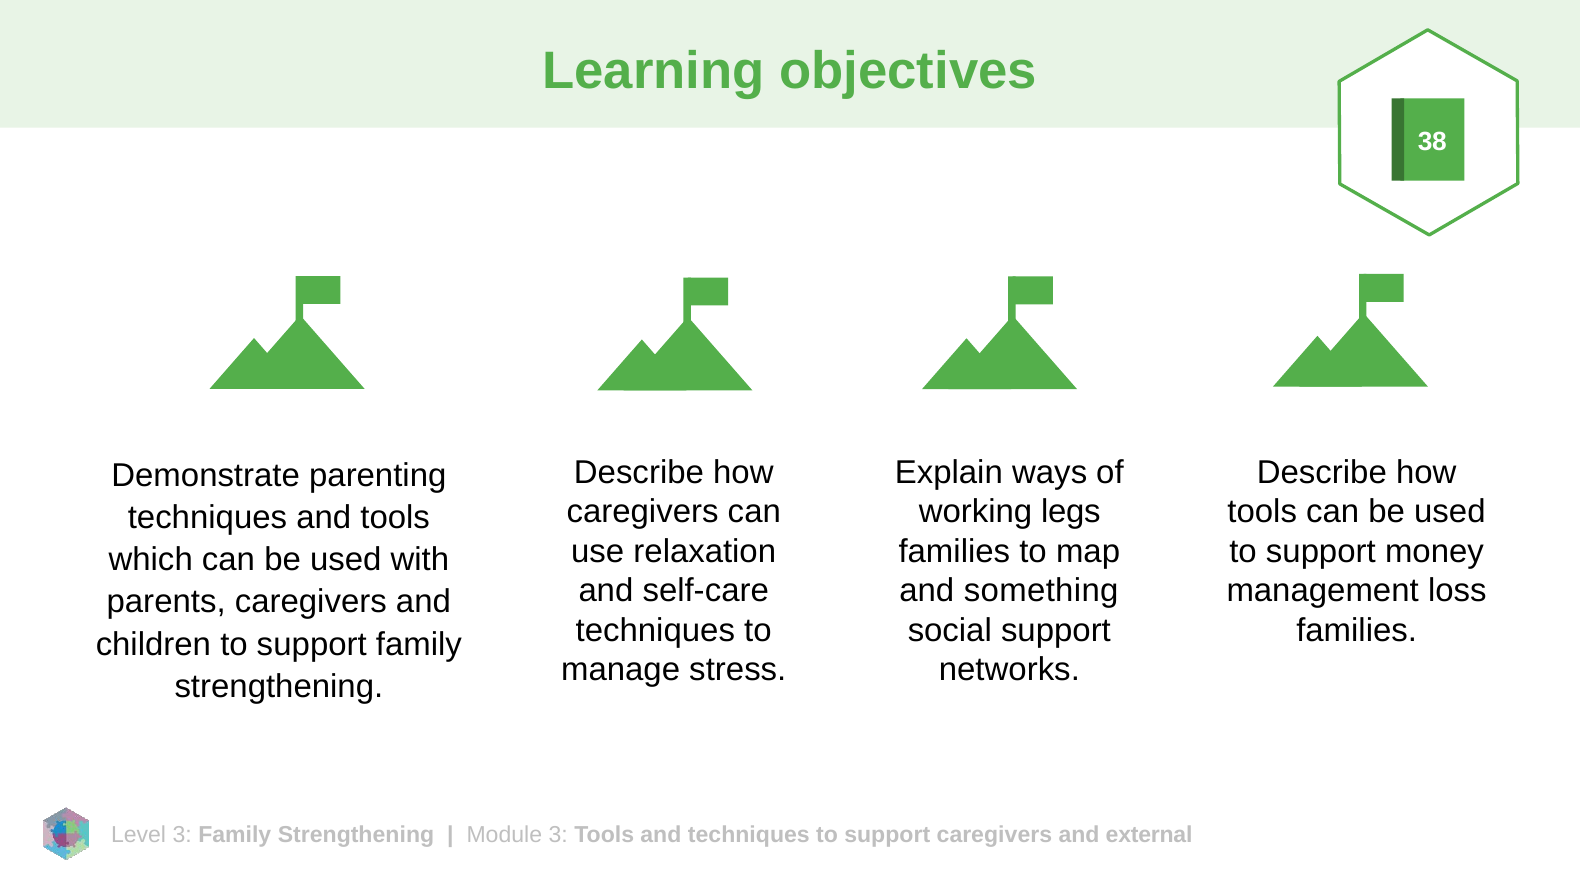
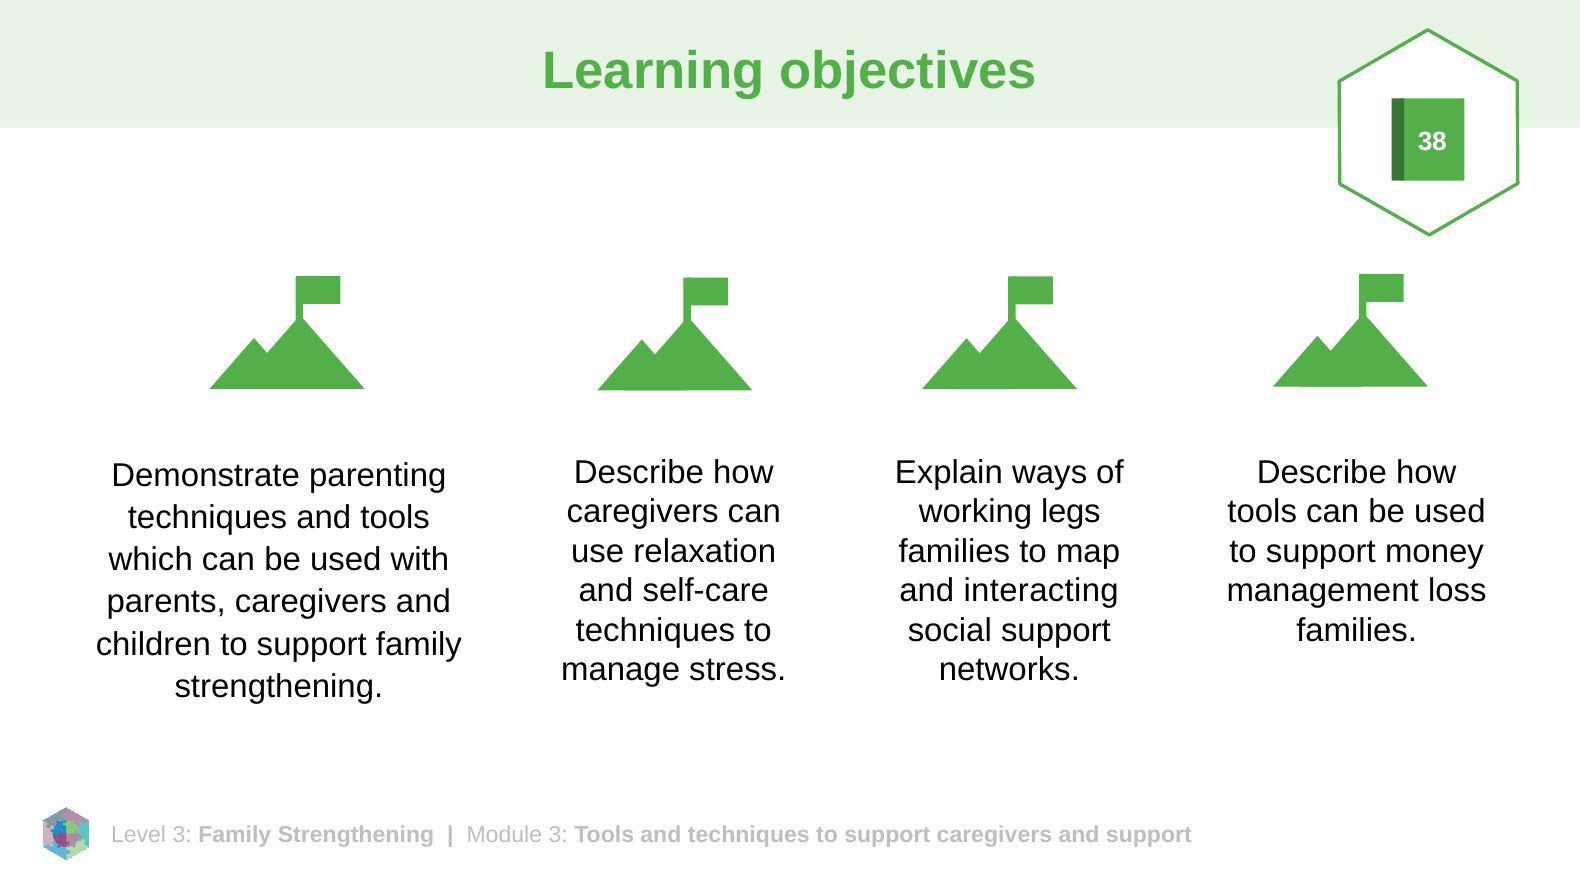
something: something -> interacting (1041, 591)
and external: external -> support (1149, 835)
